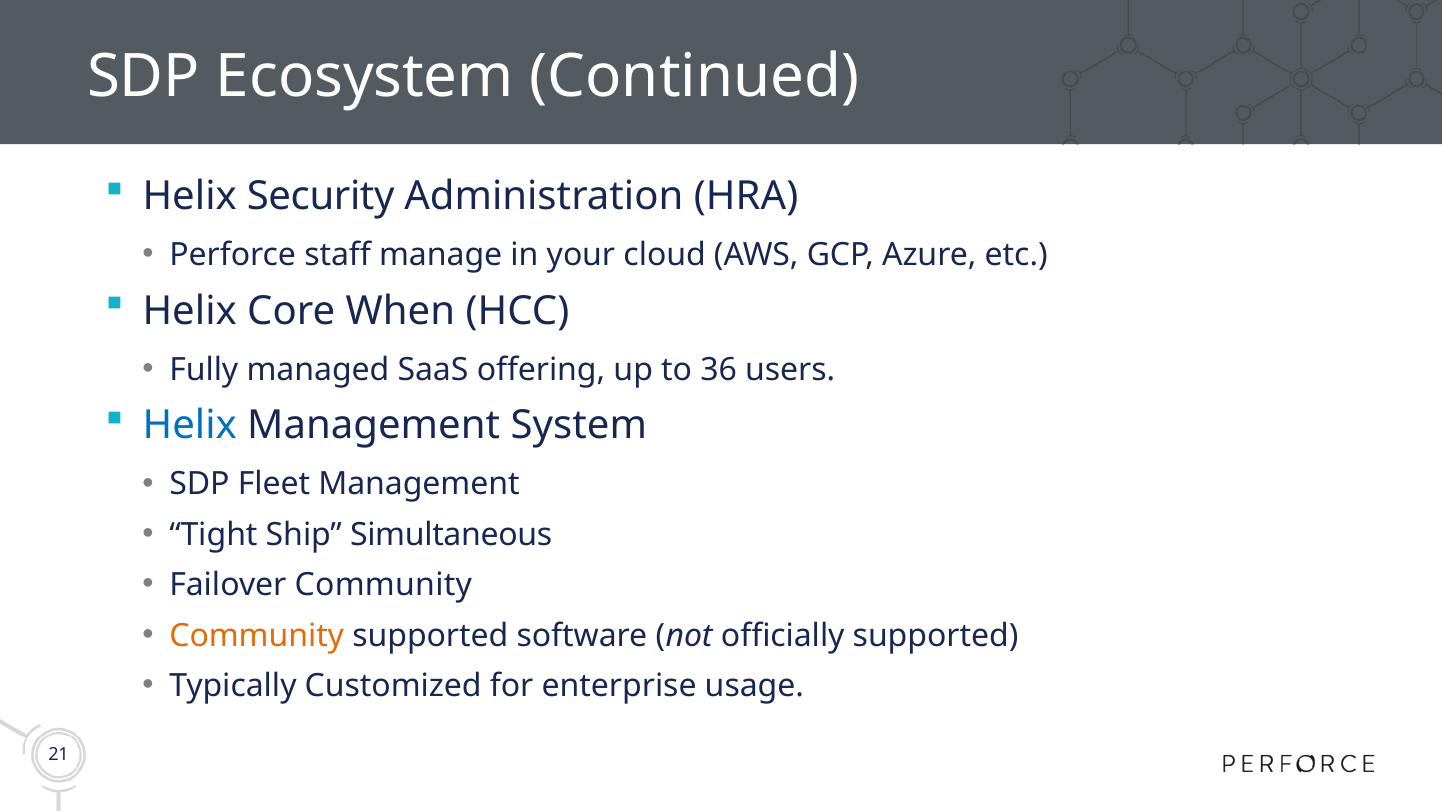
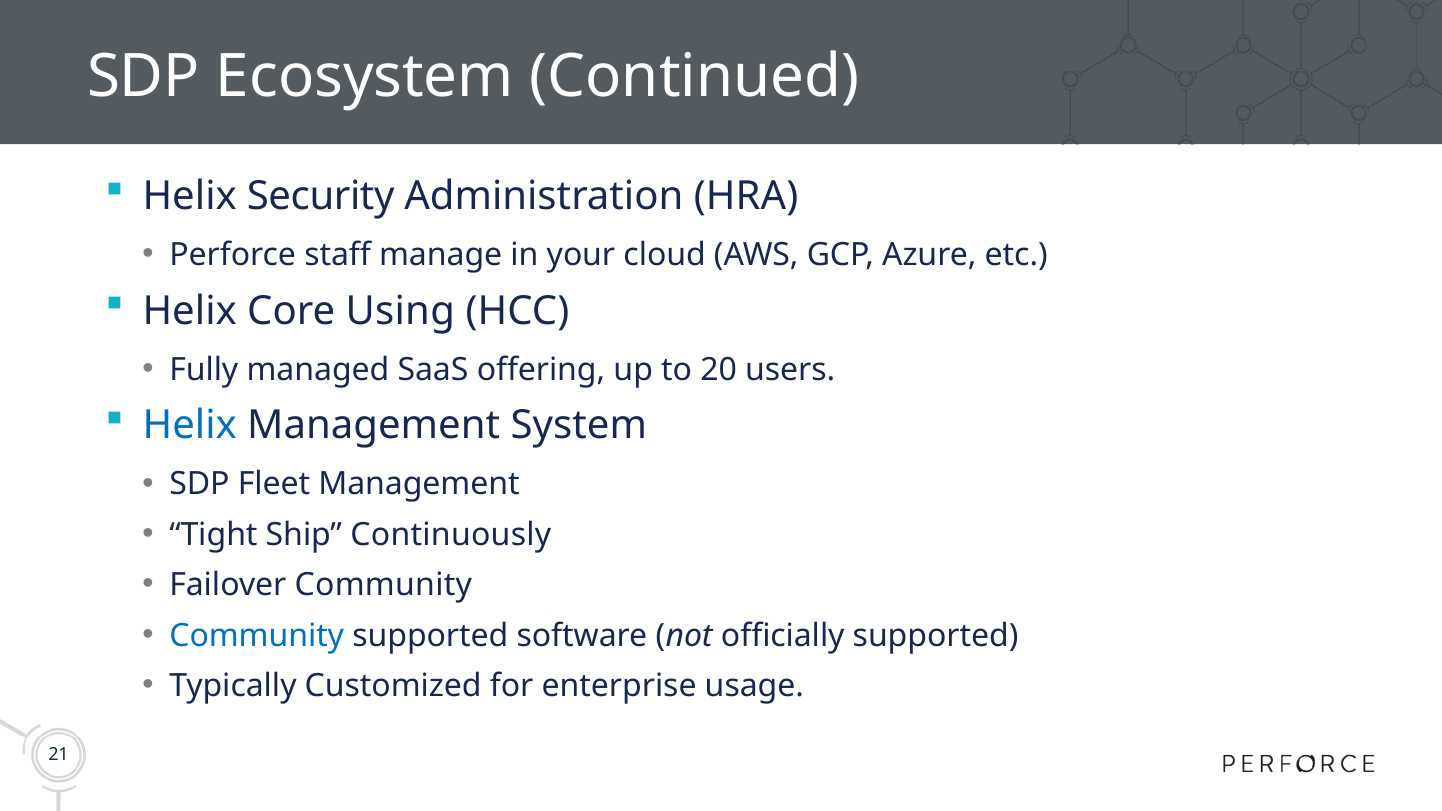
When: When -> Using (400, 311)
36: 36 -> 20 (719, 370)
Simultaneous: Simultaneous -> Continuously (451, 535)
Community colour: orange -> blue (257, 636)
